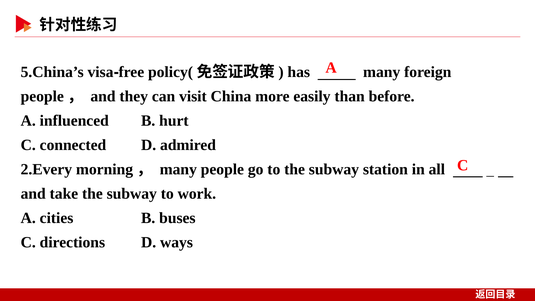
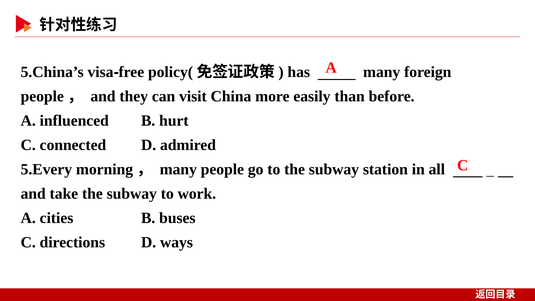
2.Every: 2.Every -> 5.Every (46, 169)
